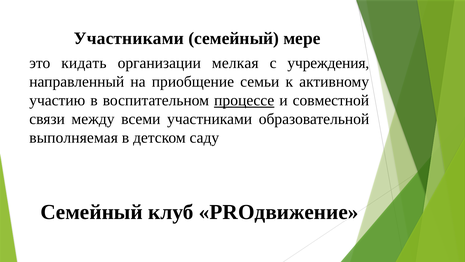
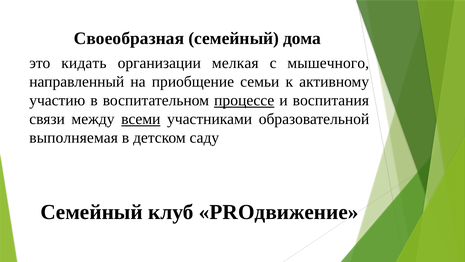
Участниками: Участниками -> Своеобразная (129, 38)
мере: мере -> дома (302, 38)
учреждения: учреждения -> мышечного (328, 63)
совместной: совместной -> воспитания (331, 100)
всеми underline: none -> present (141, 119)
